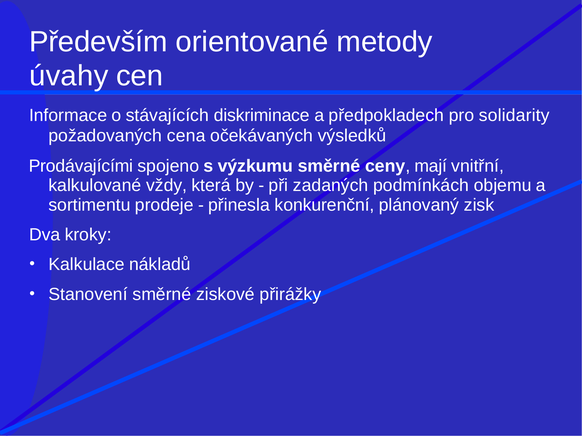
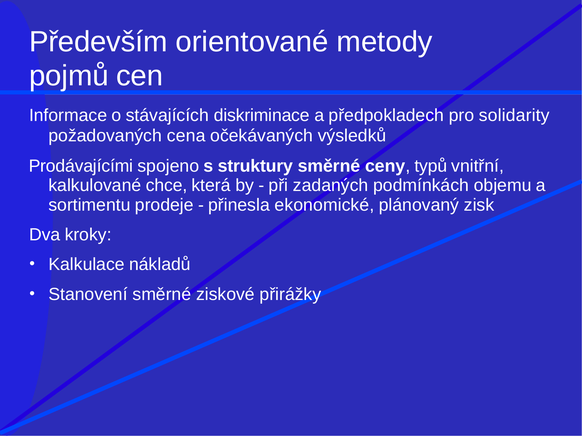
úvahy: úvahy -> pojmů (69, 76)
výzkumu: výzkumu -> struktury (255, 166)
mají: mají -> typů (431, 166)
vždy: vždy -> chce (167, 186)
konkurenční: konkurenční -> ekonomické (324, 205)
